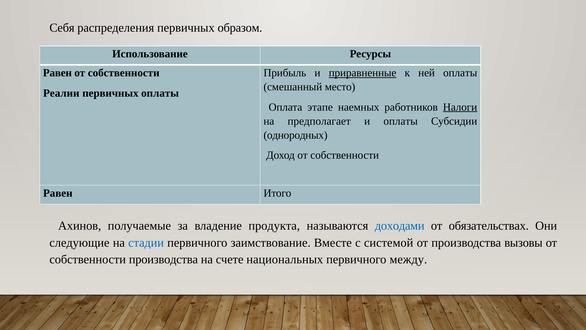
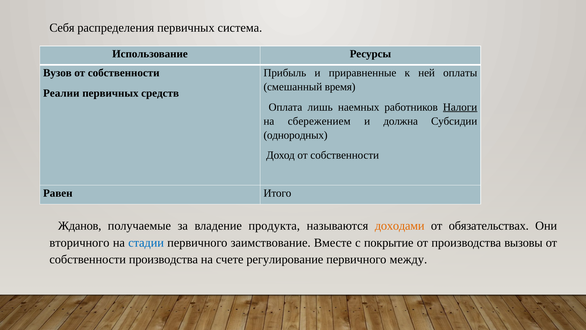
образом: образом -> система (240, 28)
Равен: Равен -> Вузов (57, 73)
приравненные underline: present -> none (363, 73)
место: место -> время (340, 87)
первичных оплаты: оплаты -> средств (160, 93)
этапе: этапе -> лишь (320, 107)
предполагает: предполагает -> сбережением (319, 121)
и оплаты: оплаты -> должна (401, 121)
Ахинов: Ахинов -> Жданов (80, 226)
доходами colour: blue -> orange (400, 226)
следующие: следующие -> вторичного (79, 242)
системой: системой -> покрытие (389, 242)
национальных: национальных -> регулирование (285, 259)
